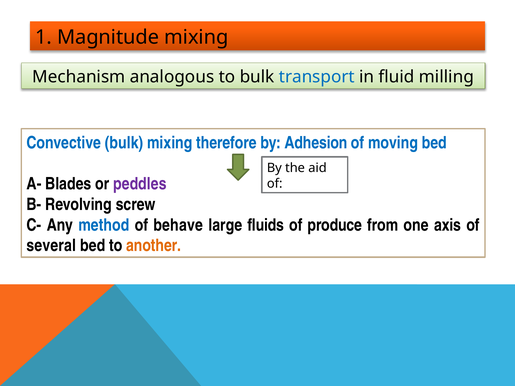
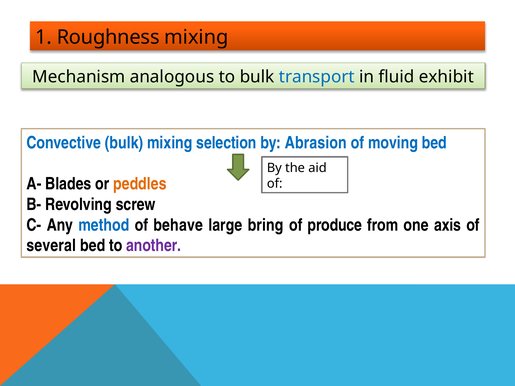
Magnitude: Magnitude -> Roughness (108, 37)
milling: milling -> exhibit (446, 77)
therefore: therefore -> selection (226, 143)
Adhesion: Adhesion -> Abrasion (316, 143)
peddles colour: purple -> orange (140, 184)
fluids: fluids -> bring (266, 225)
another colour: orange -> purple (154, 246)
